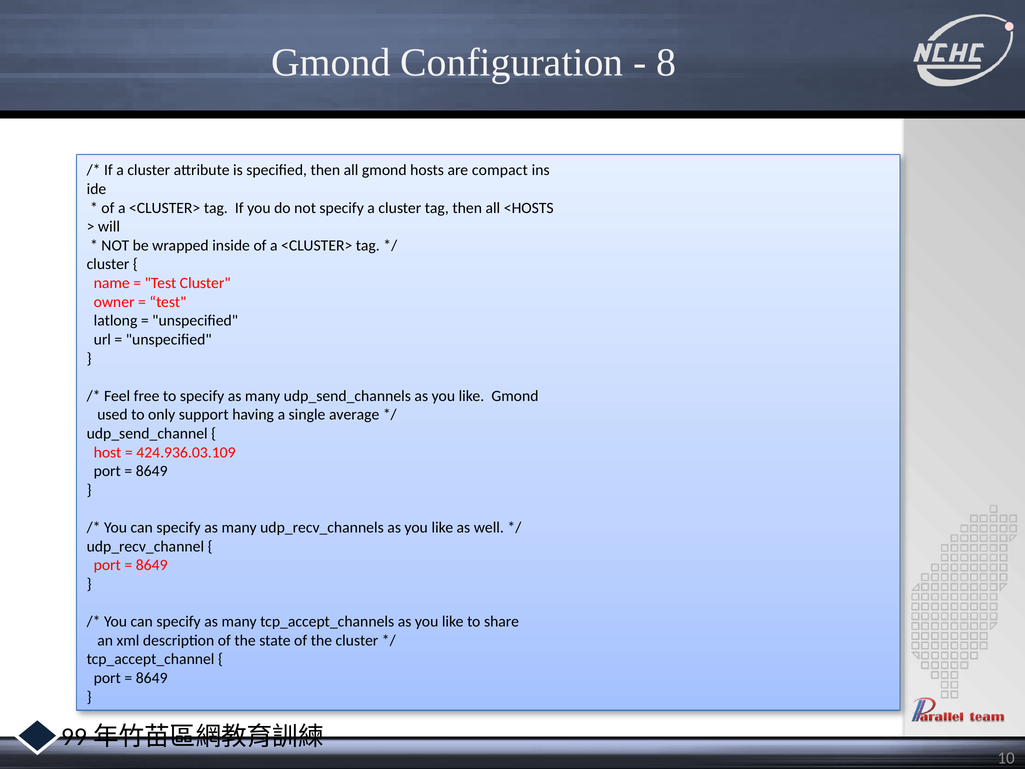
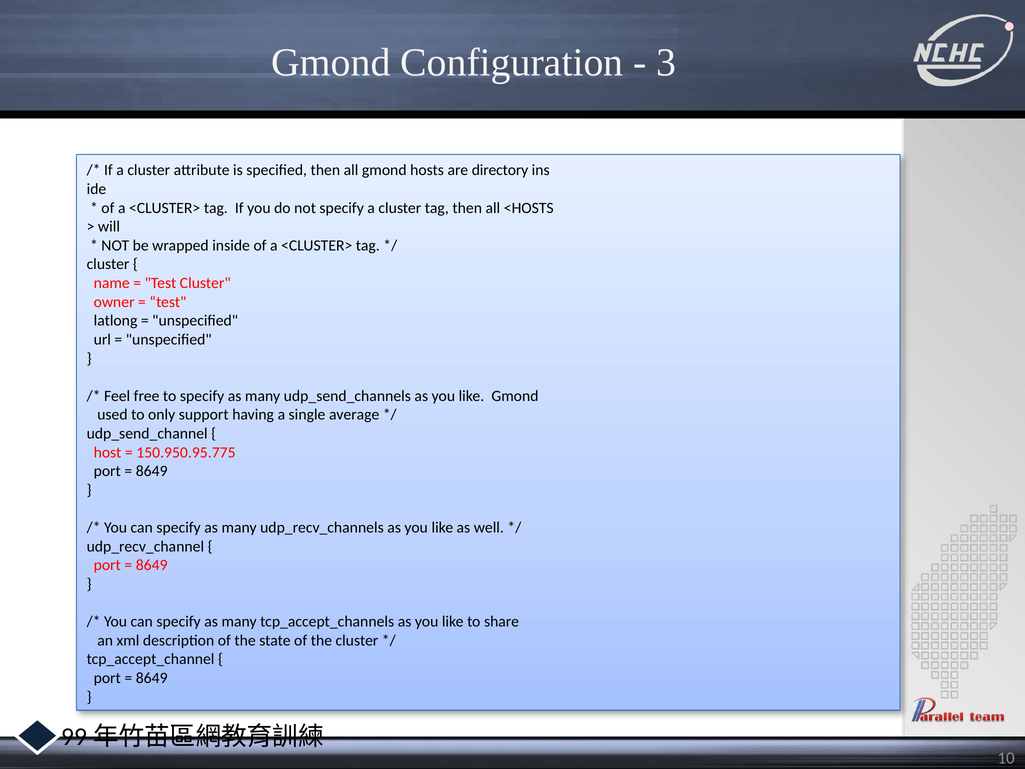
8: 8 -> 3 (666, 63)
compact: compact -> directory (500, 170)
424.936.03.109: 424.936.03.109 -> 150.950.95.775 (186, 452)
